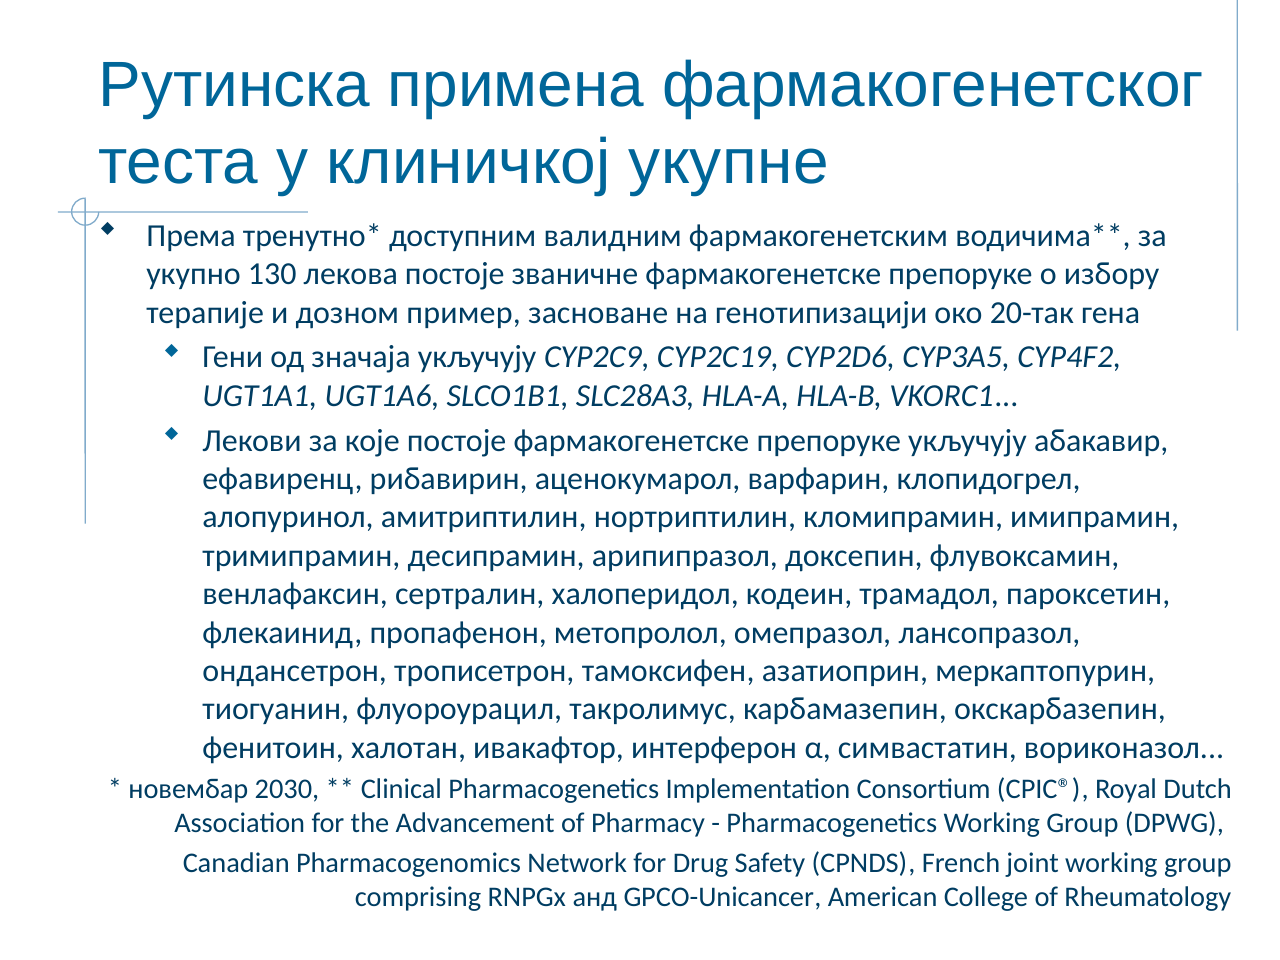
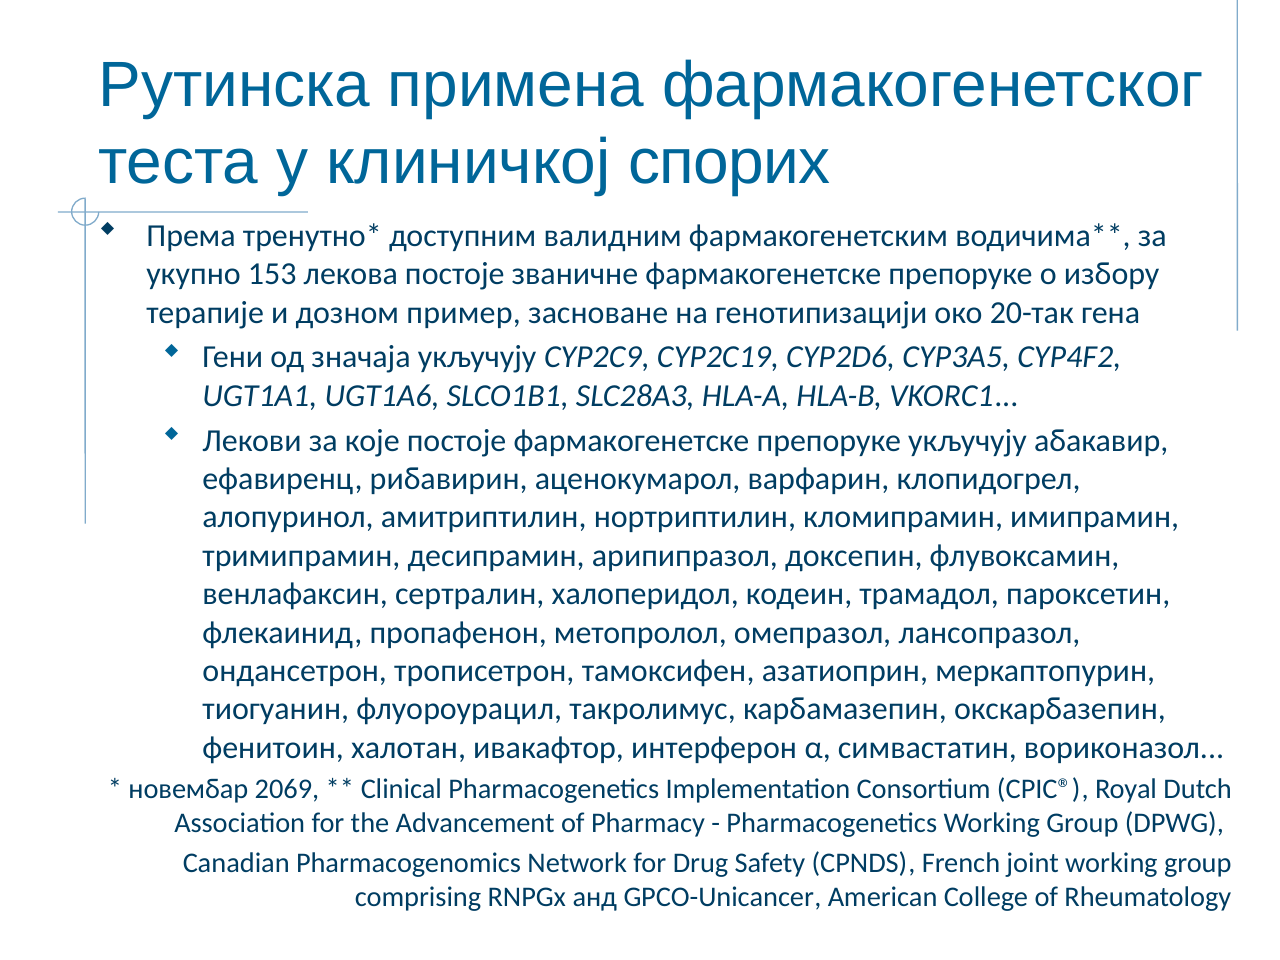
укупне: укупне -> спорих (730, 162)
130: 130 -> 153 (272, 274)
2030: 2030 -> 2069 (287, 789)
